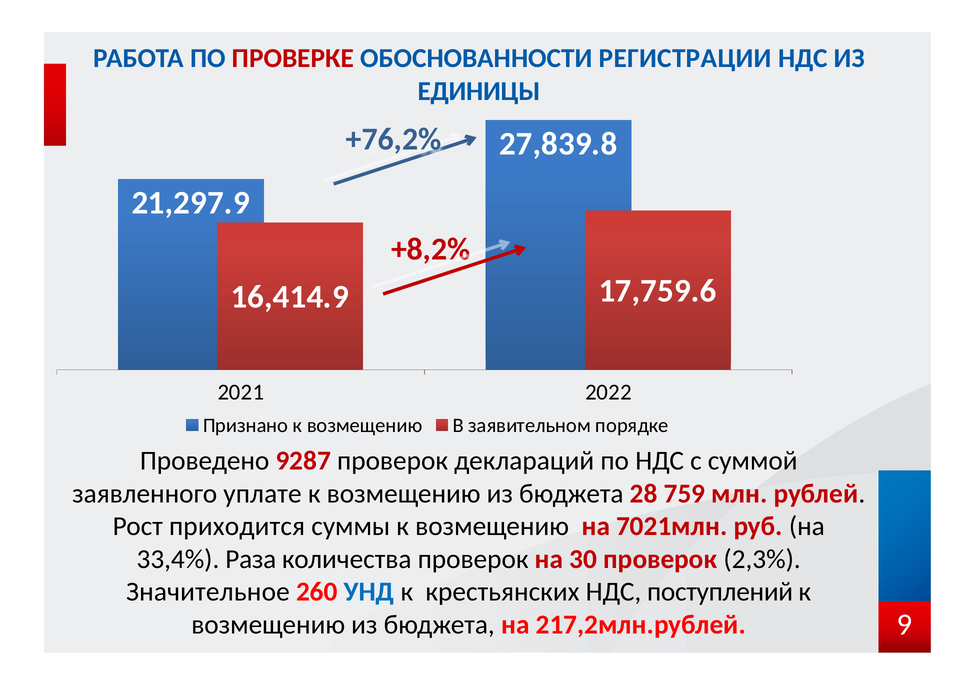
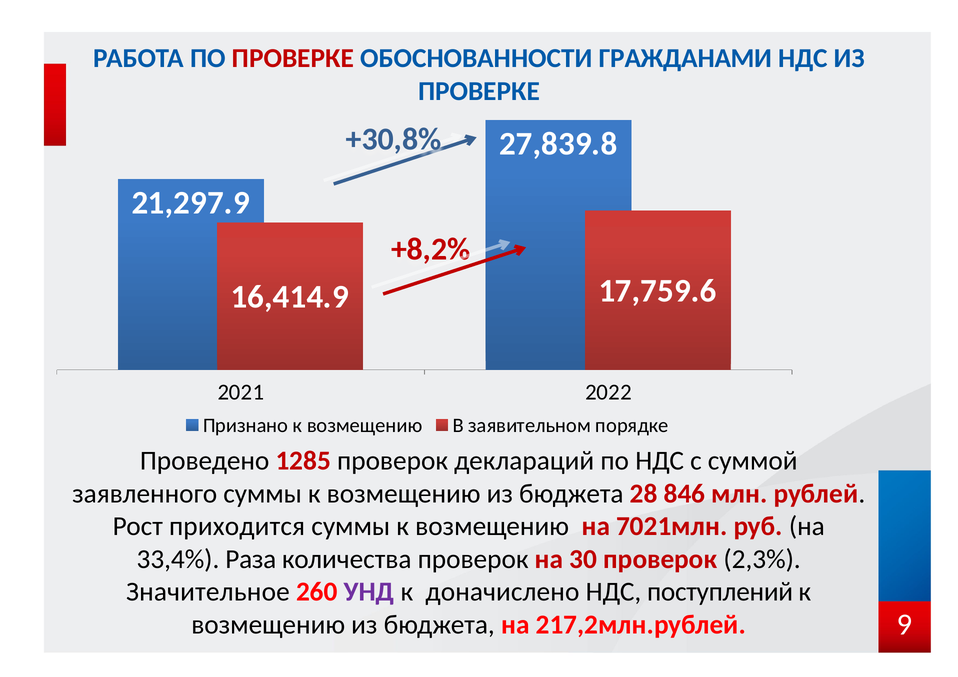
РЕГИСТРАЦИИ: РЕГИСТРАЦИИ -> ГРАЖДАНАМИ (686, 58)
ЕДИНИЦЫ: ЕДИНИЦЫ -> ПРОВЕРКЕ (479, 91)
+76,2%: +76,2% -> +30,8% (394, 140)
9287: 9287 -> 1285 (303, 461)
заявленного уплате: уплате -> суммы (263, 494)
759: 759 -> 846 (684, 494)
УНД colour: blue -> purple (369, 592)
крестьянских: крестьянских -> доначислено (502, 592)
